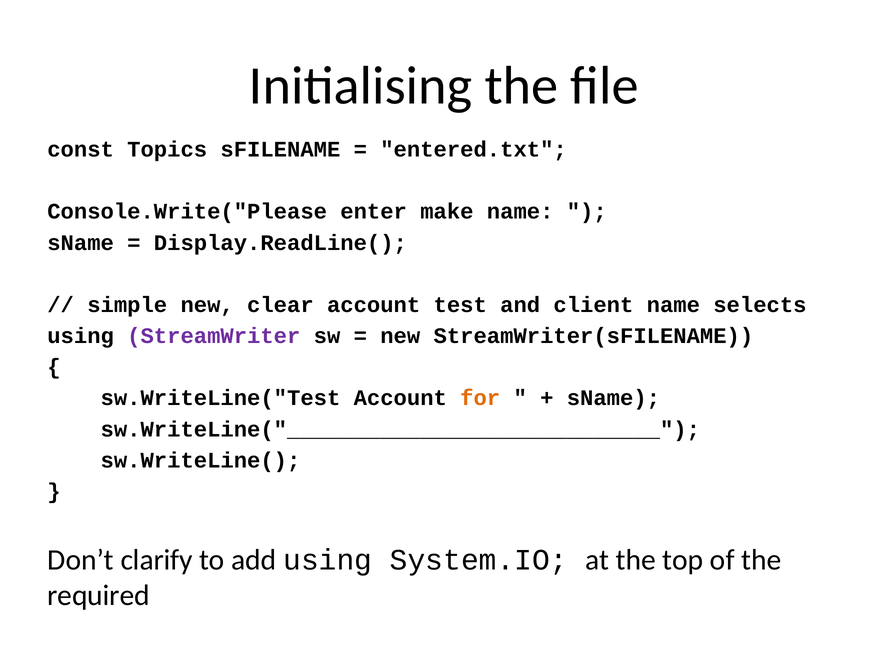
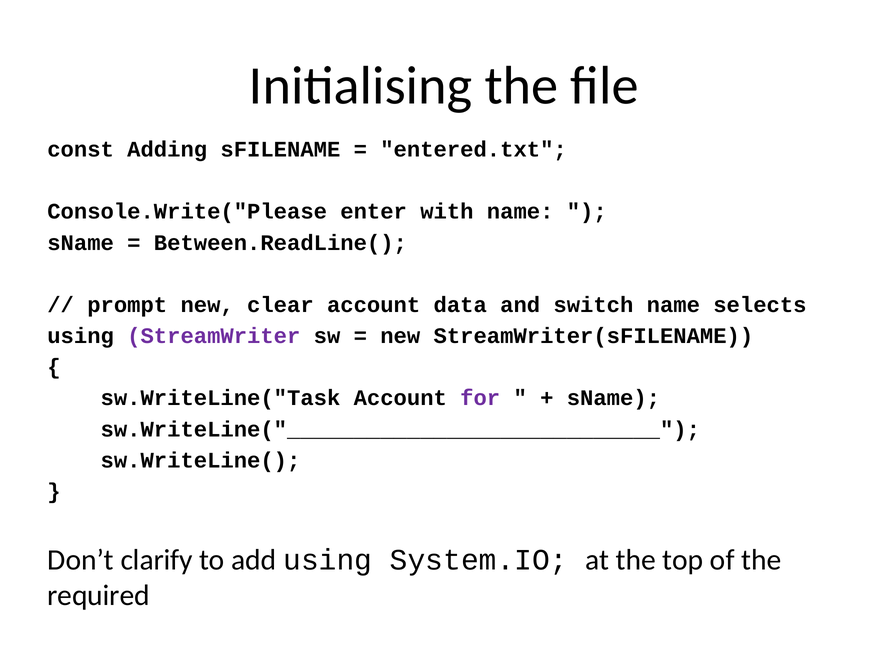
Topics: Topics -> Adding (167, 150)
make: make -> with (447, 212)
Display.ReadLine(: Display.ReadLine( -> Between.ReadLine( (280, 243)
simple: simple -> prompt (127, 305)
test: test -> data (460, 305)
client: client -> switch (593, 305)
sw.WriteLine("Test: sw.WriteLine("Test -> sw.WriteLine("Task (220, 398)
for colour: orange -> purple (480, 398)
